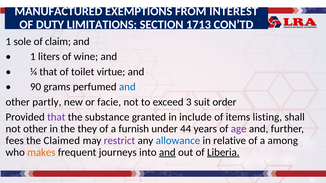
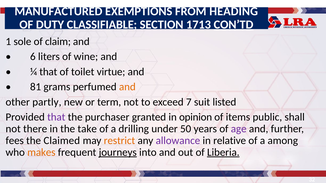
INTEREST: INTEREST -> HEADING (234, 11)
LIMITATIONS: LIMITATIONS -> CLASSIFIABLE (102, 25)
1: 1 -> 6 (33, 57)
90: 90 -> 81 (36, 87)
and colour: blue -> orange (127, 87)
facie: facie -> term (109, 102)
3: 3 -> 7 (189, 102)
order: order -> listed (224, 102)
substance: substance -> purchaser (107, 117)
include: include -> opinion (196, 117)
listing: listing -> public (267, 117)
not other: other -> there (35, 129)
they: they -> take (87, 129)
furnish: furnish -> drilling (134, 129)
44: 44 -> 50 (186, 129)
restrict colour: purple -> orange (119, 141)
allowance colour: blue -> purple (178, 141)
journeys underline: none -> present (118, 153)
and underline: present -> none (167, 153)
